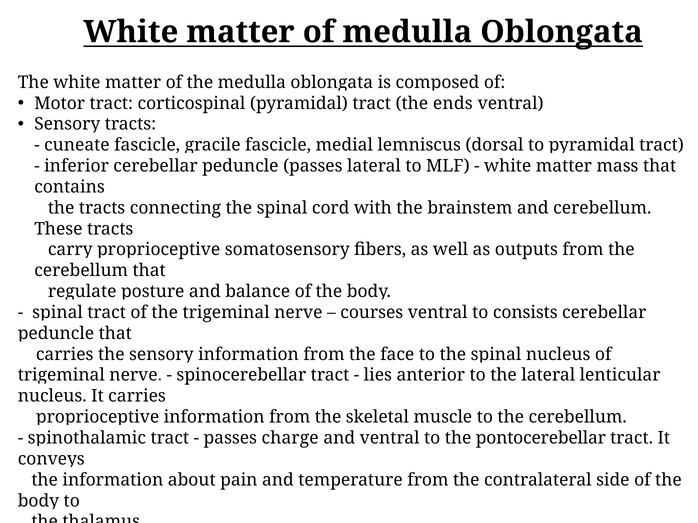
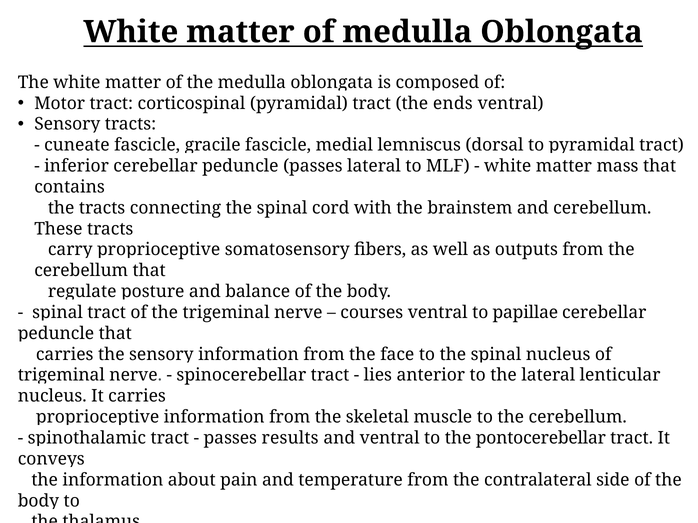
consists: consists -> papillae (525, 313)
charge: charge -> results (290, 438)
